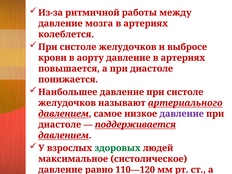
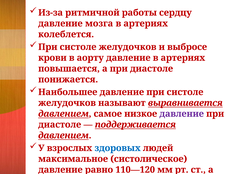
между: между -> сердцу (175, 13)
артериального: артериального -> выравнивается (185, 103)
здоровых colour: green -> blue (118, 148)
